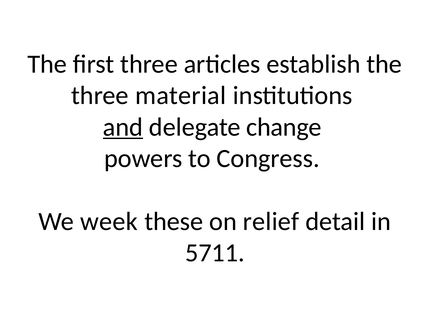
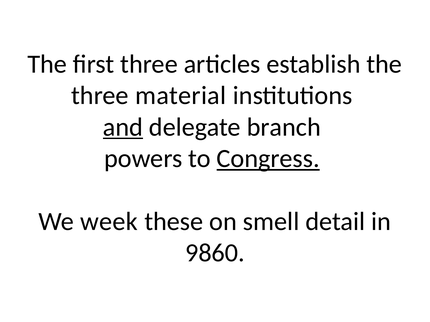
change: change -> branch (284, 127)
Congress underline: none -> present (268, 159)
relief: relief -> smell (271, 222)
5711: 5711 -> 9860 (215, 253)
